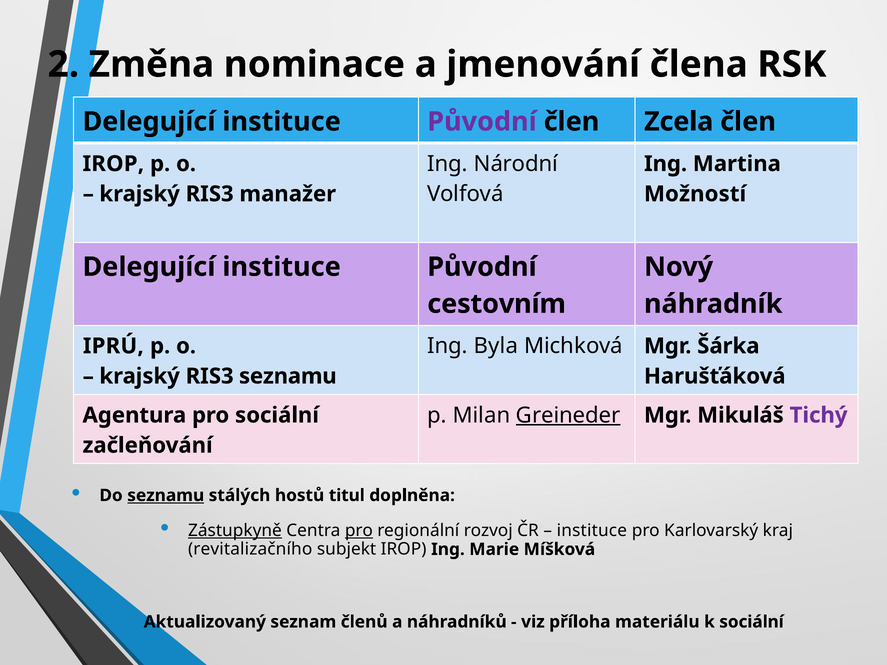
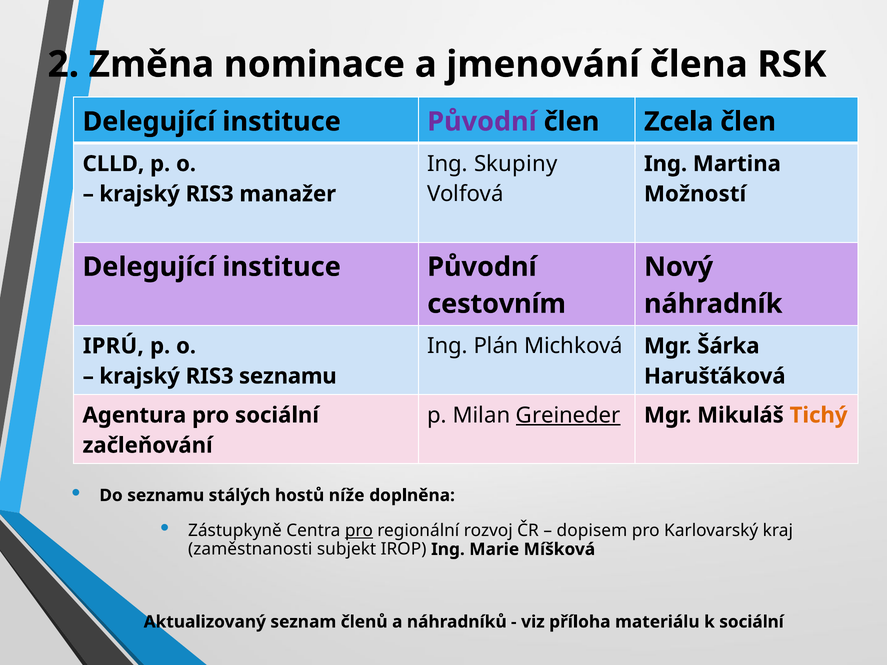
Národní: Národní -> Skupiny (516, 164)
IROP: IROP -> CLLD (113, 164)
Byla: Byla -> Plán (496, 346)
Tichý colour: purple -> orange (819, 415)
seznamu underline: present -> none (166, 496)
titul: titul -> níže (347, 496)
Zástupkyně underline: present -> none (235, 531)
instituce: instituce -> dopisem (592, 531)
revitalizačního: revitalizačního -> zaměstnanosti (250, 549)
